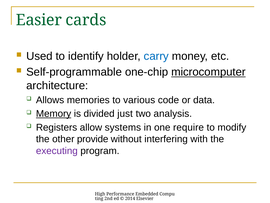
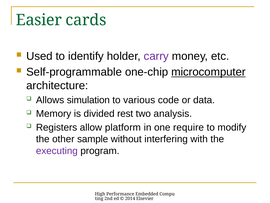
carry colour: blue -> purple (156, 56)
memories: memories -> simulation (88, 100)
Memory underline: present -> none (54, 113)
just: just -> rest (125, 113)
systems: systems -> platform (123, 127)
provide: provide -> sample (93, 139)
